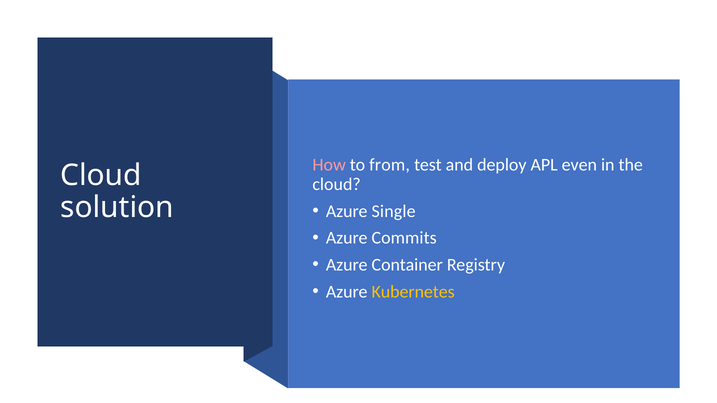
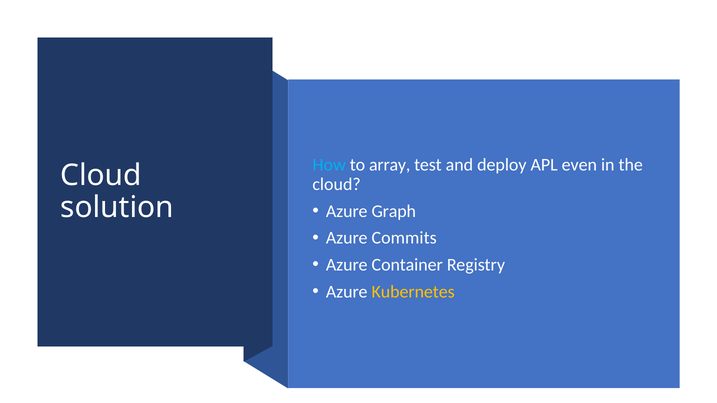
How colour: pink -> light blue (329, 165)
from: from -> array (390, 165)
Single: Single -> Graph (394, 211)
